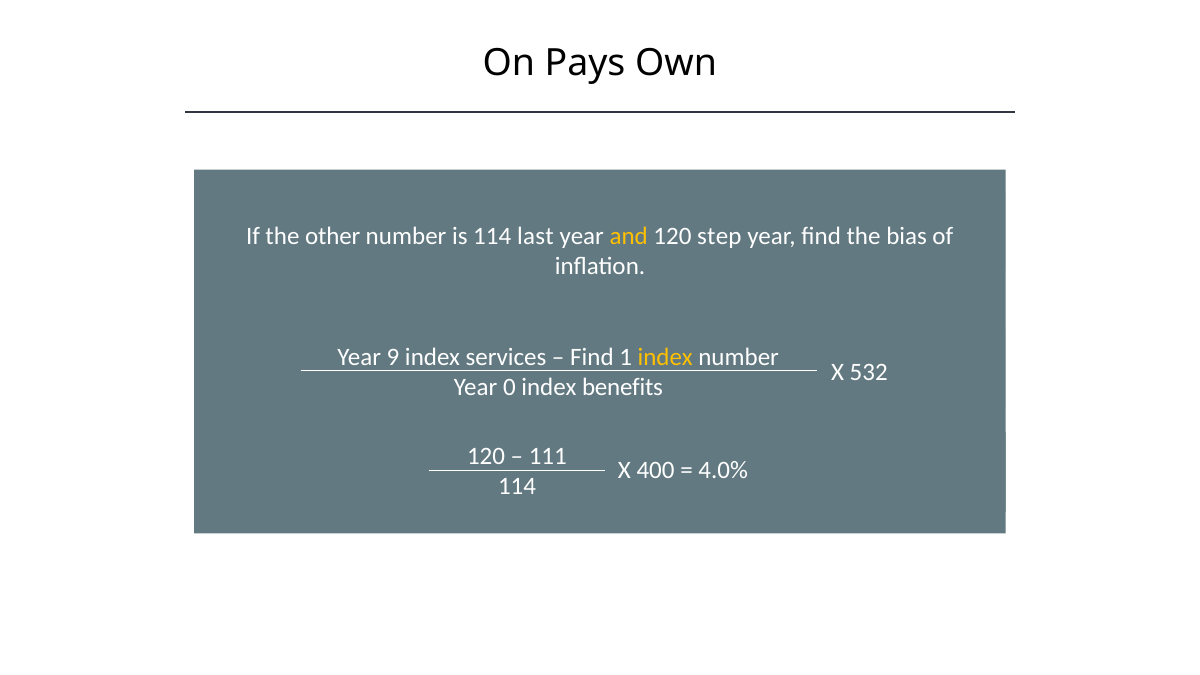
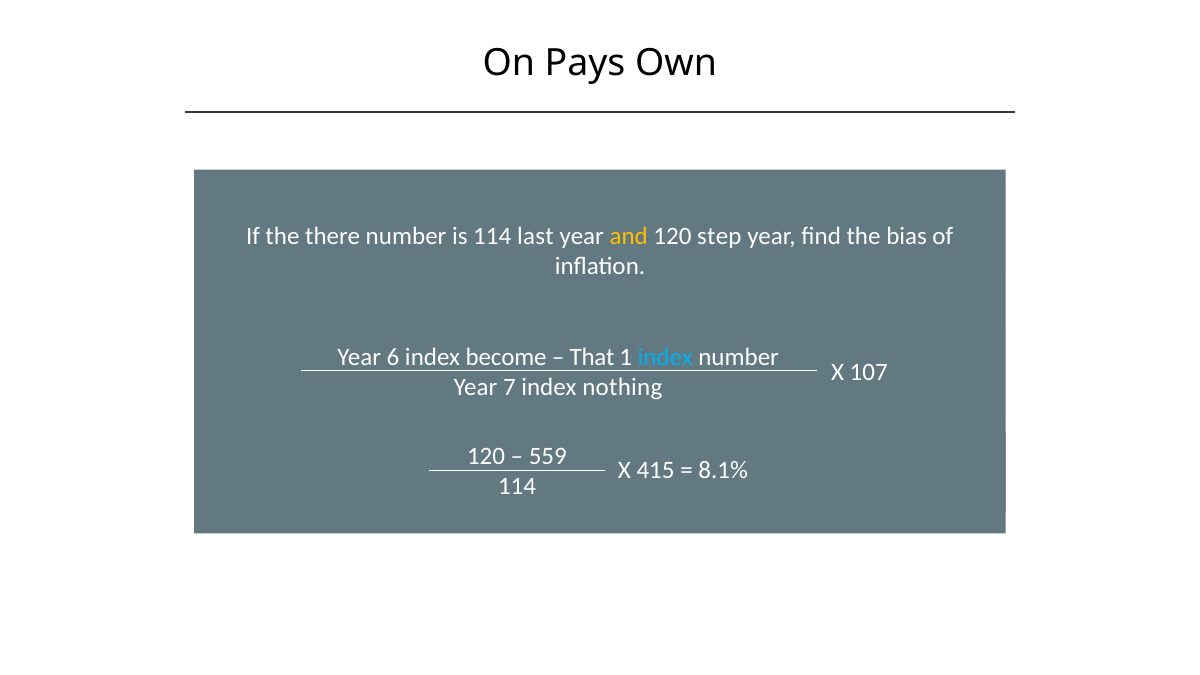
other: other -> there (333, 236)
9: 9 -> 6 (393, 357)
services: services -> become (506, 357)
Find: Find -> That (592, 357)
index colour: yellow -> light blue (665, 357)
532: 532 -> 107 (869, 372)
0: 0 -> 7 (509, 387)
benefits: benefits -> nothing (622, 387)
111: 111 -> 559 (548, 457)
400: 400 -> 415 (656, 470)
4.0%: 4.0% -> 8.1% (723, 470)
